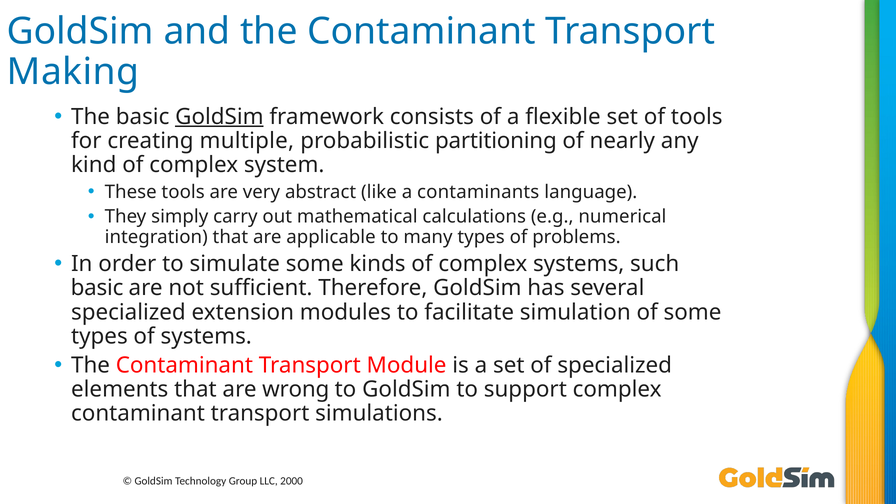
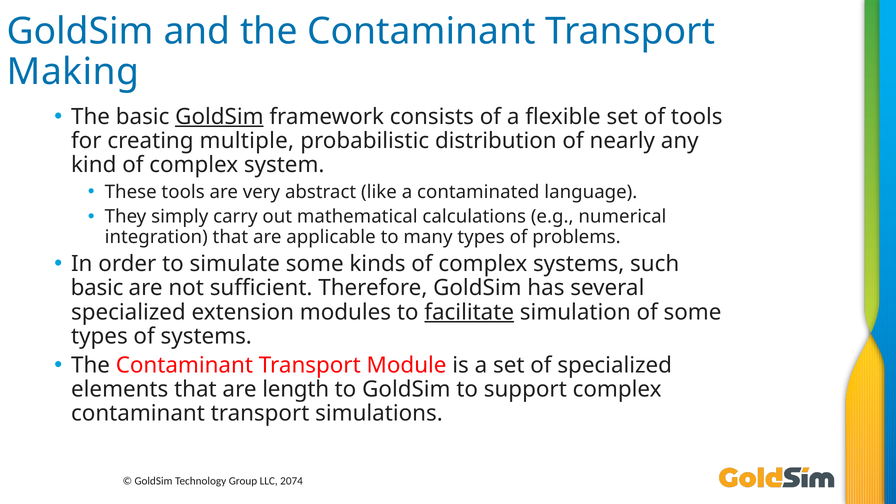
partitioning: partitioning -> distribution (496, 141)
contaminants: contaminants -> contaminated (478, 192)
facilitate underline: none -> present (469, 312)
wrong: wrong -> length (296, 389)
2000: 2000 -> 2074 (292, 481)
